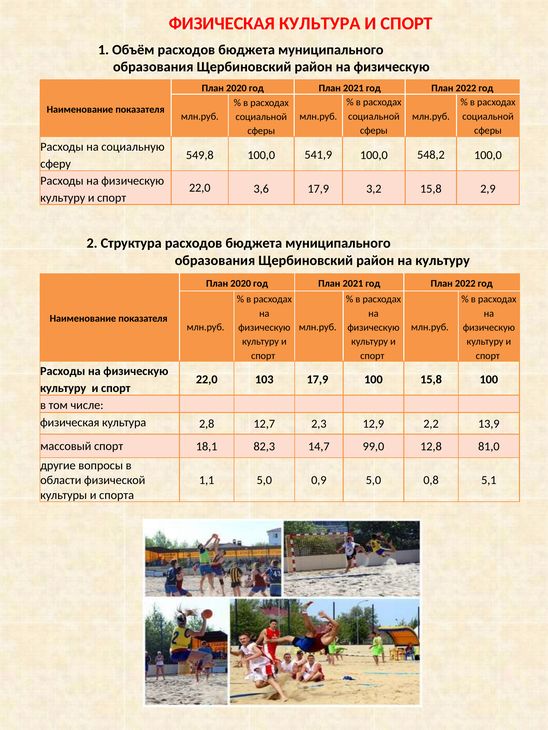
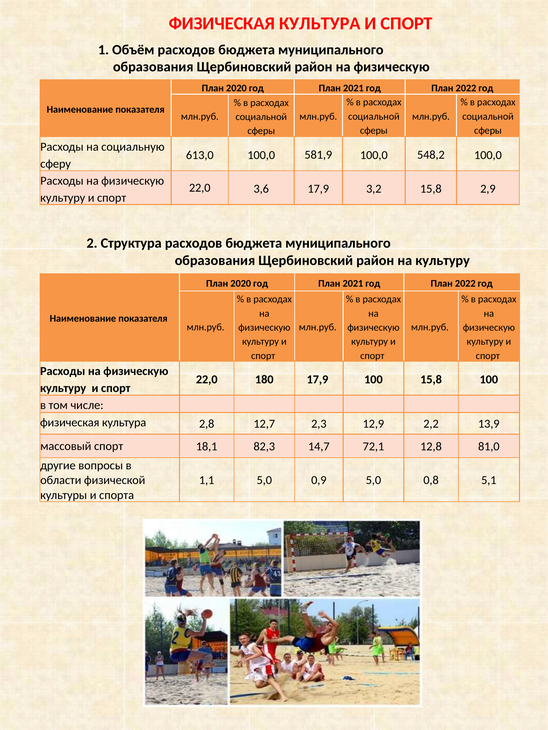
549,8: 549,8 -> 613,0 (200, 155)
541,9: 541,9 -> 581,9 (318, 155)
103: 103 -> 180 (264, 380)
99,0: 99,0 -> 72,1 (373, 447)
